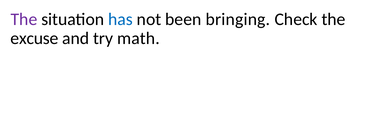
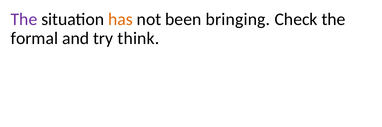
has colour: blue -> orange (120, 19)
excuse: excuse -> formal (34, 38)
math: math -> think (138, 38)
